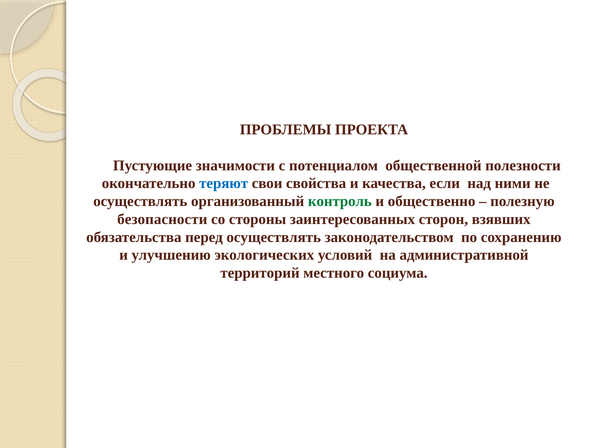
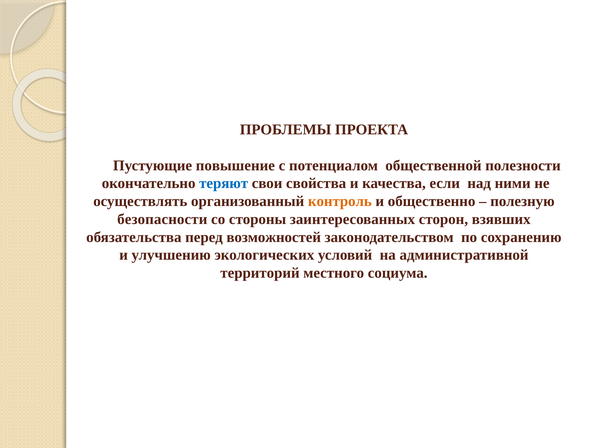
значимости: значимости -> повышение (235, 165)
контроль colour: green -> orange (340, 201)
перед осуществлять: осуществлять -> возможностей (274, 237)
